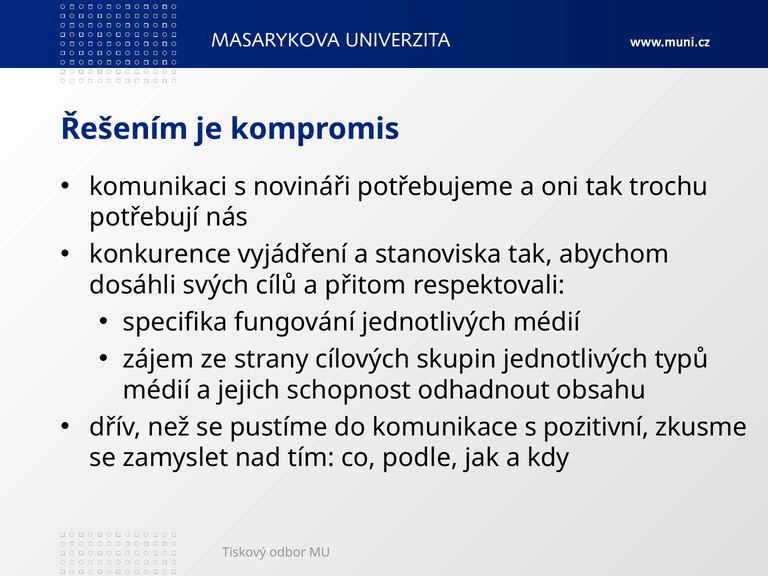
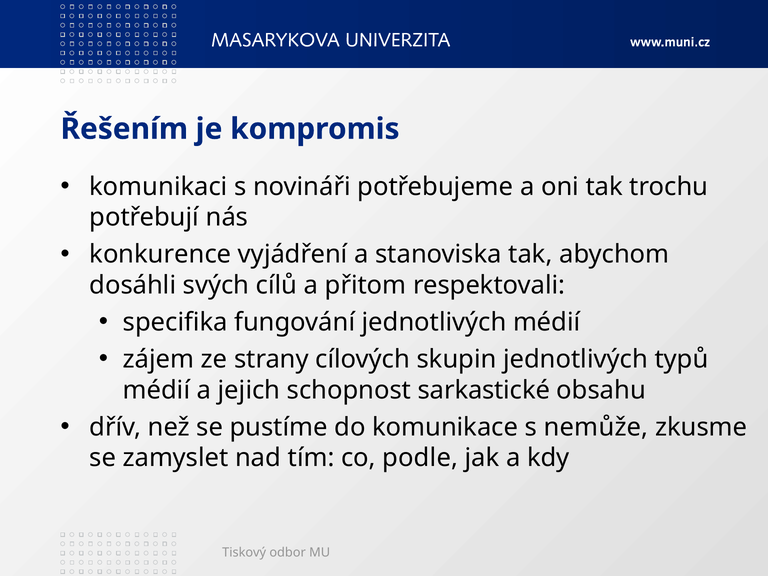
odhadnout: odhadnout -> sarkastické (484, 390)
pozitivní: pozitivní -> nemůže (596, 427)
